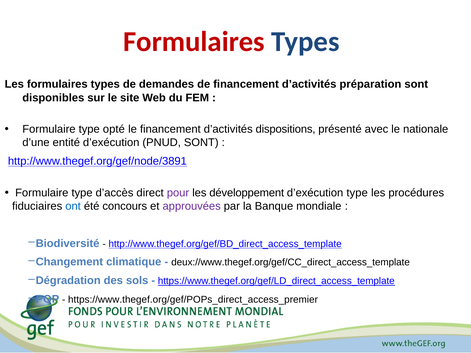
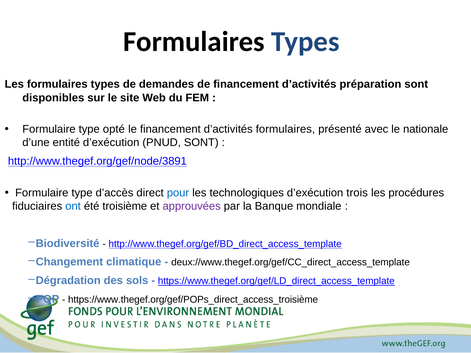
Formulaires colour: red -> black (194, 42)
d’activités dispositions: dispositions -> formulaires (285, 129)
pour colour: purple -> blue (178, 193)
développement: développement -> technologiques (247, 193)
d’exécution type: type -> trois (357, 193)
concours: concours -> troisième (125, 206)
https://www.thegef.org/gef/POPs_direct_access_premier: https://www.thegef.org/gef/POPs_direct_access_premier -> https://www.thegef.org/gef/POPs_direct_access_troisième (193, 300)
